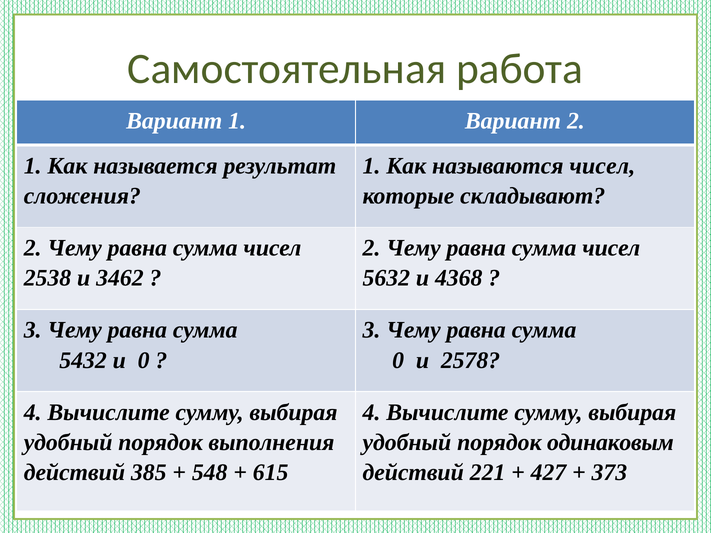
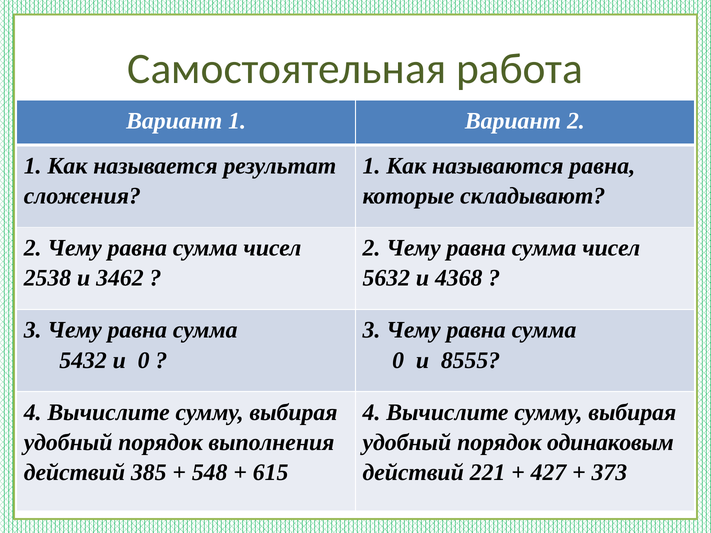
называются чисел: чисел -> равна (602, 166)
2578: 2578 -> 8555 (471, 360)
